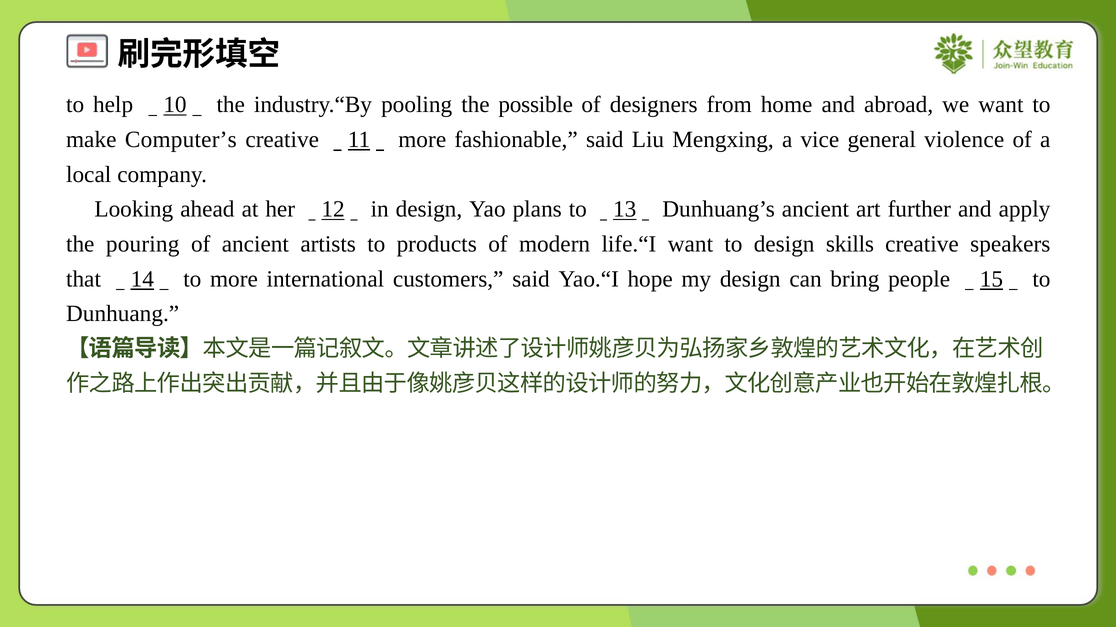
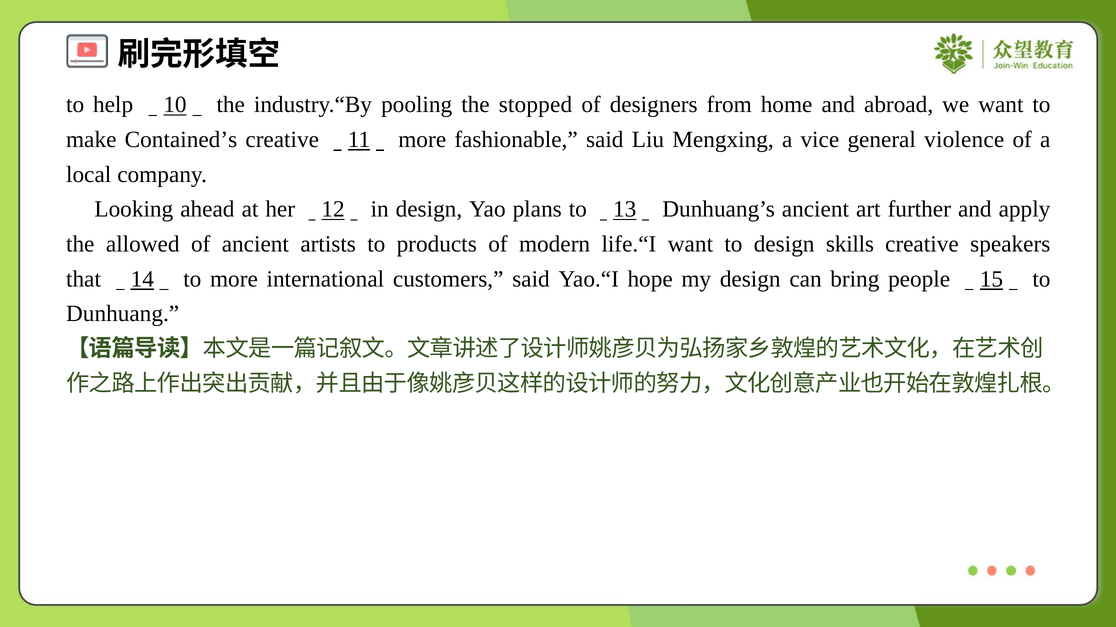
possible: possible -> stopped (535, 105)
Computer’s: Computer’s -> Contained’s (181, 140)
pouring: pouring -> allowed (143, 244)
